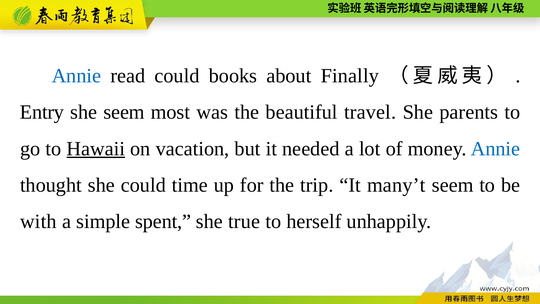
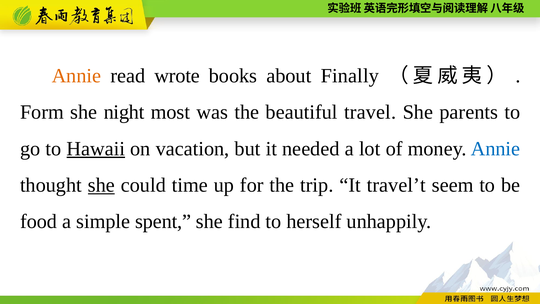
Annie colour: blue -> orange (76, 76)
read could: could -> wrote (177, 76)
Entry: Entry -> Form (42, 112)
she seem: seem -> night (124, 112)
she underline: none -> present (101, 185)
many’t: many’t -> travel’t (396, 185)
with: with -> food (39, 221)
true: true -> find (244, 221)
